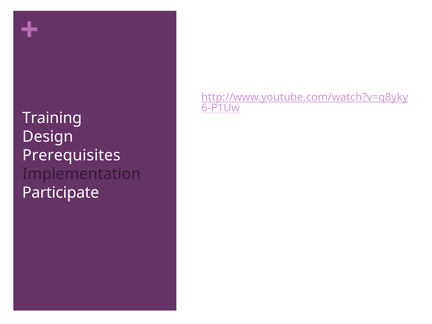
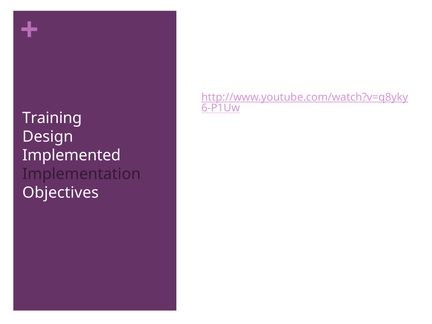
Prerequisites: Prerequisites -> Implemented (72, 155)
Participate: Participate -> Objectives (61, 193)
